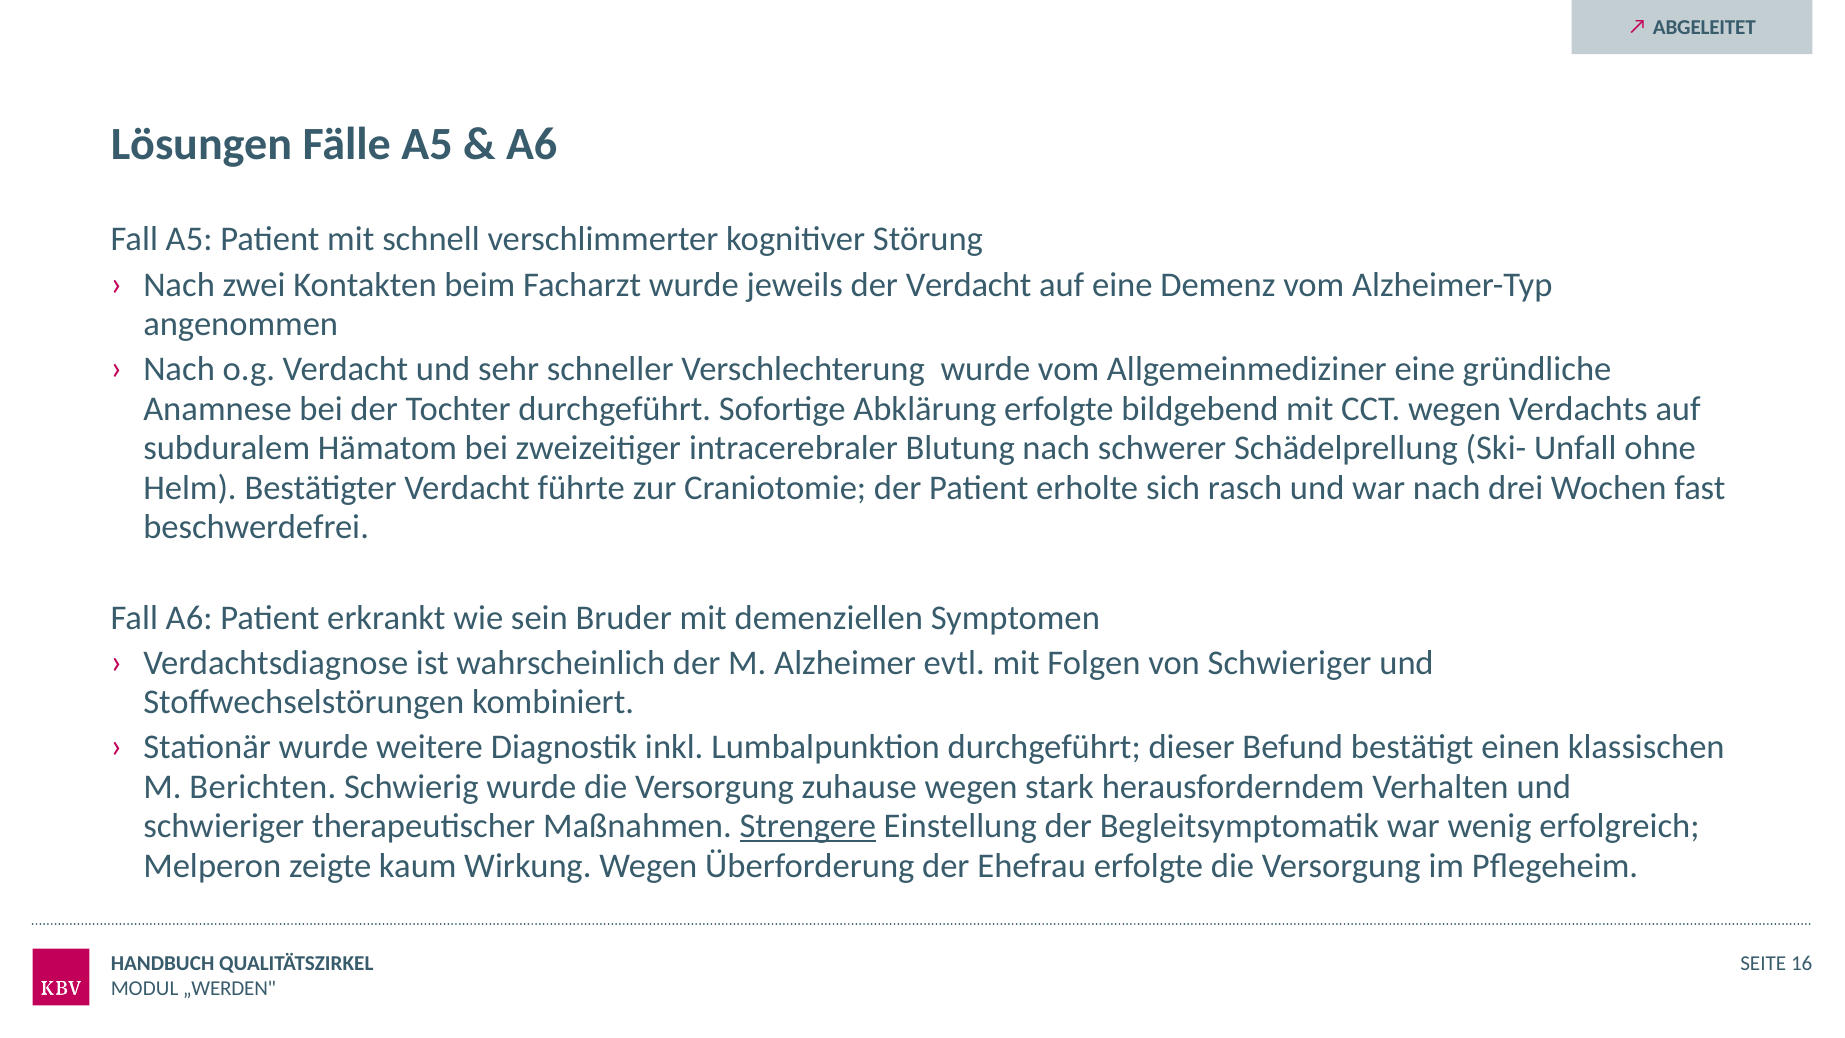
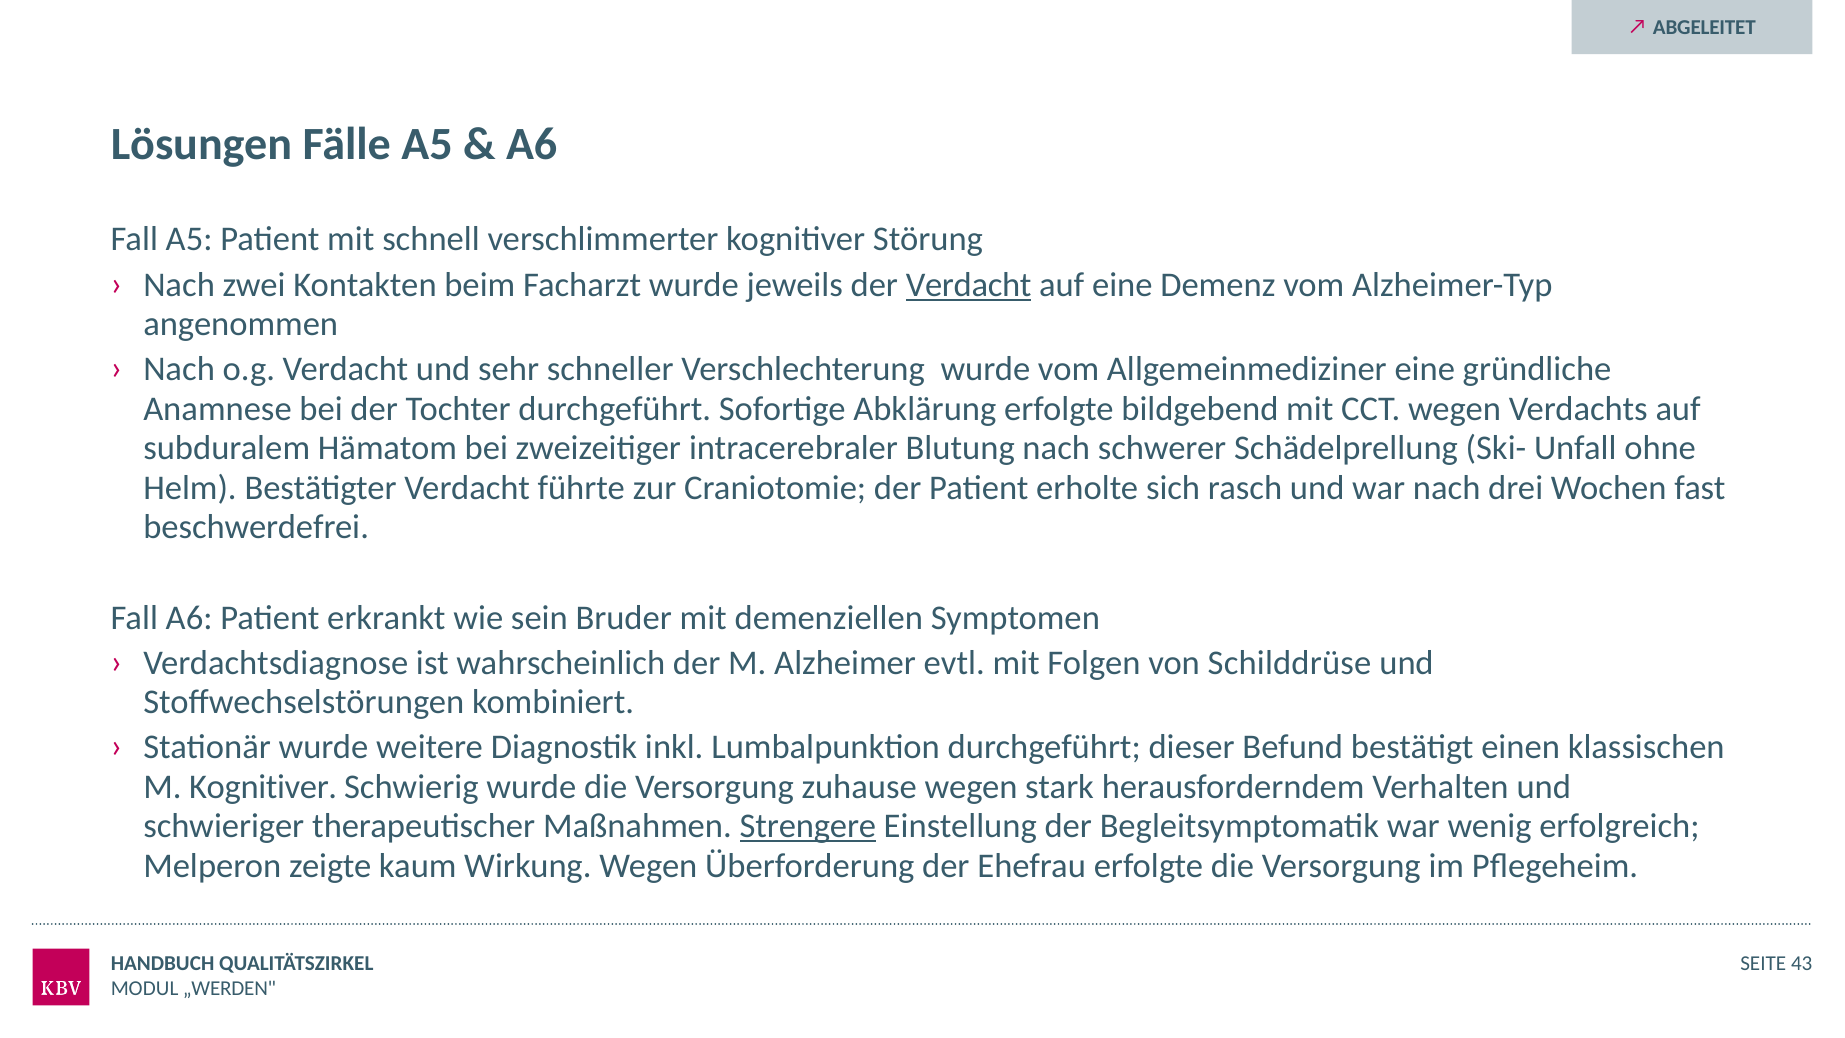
Verdacht underline: none -> present (969, 285)
von Schwieriger: Schwieriger -> Schilddrüse (1289, 663)
M Berichten: Berichten -> Kognitiver (263, 787)
16: 16 -> 43 (1802, 964)
